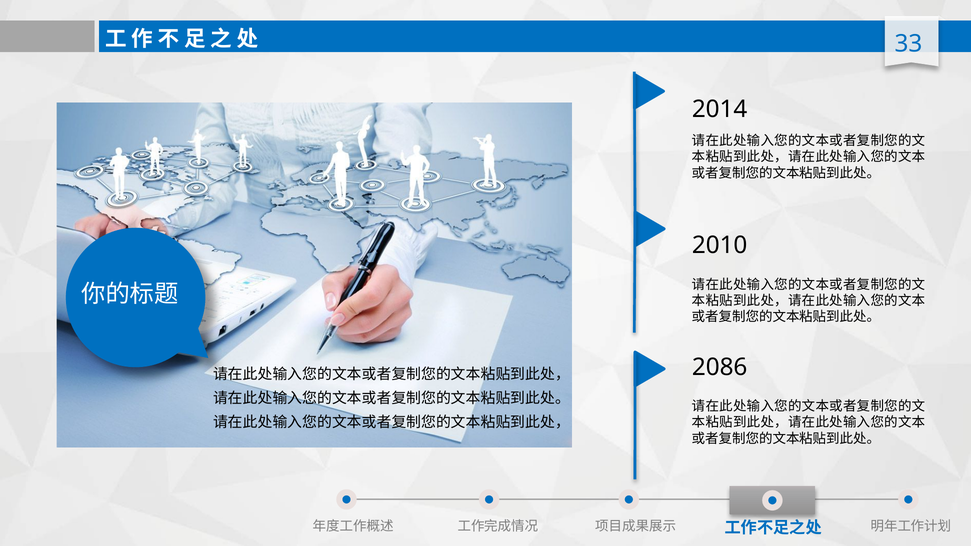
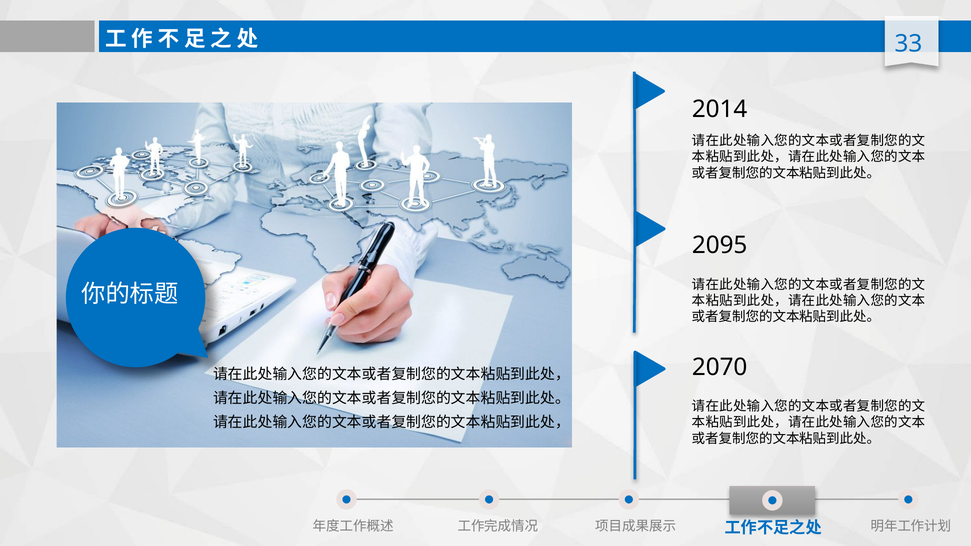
2010: 2010 -> 2095 (720, 245)
2086: 2086 -> 2070 (720, 367)
